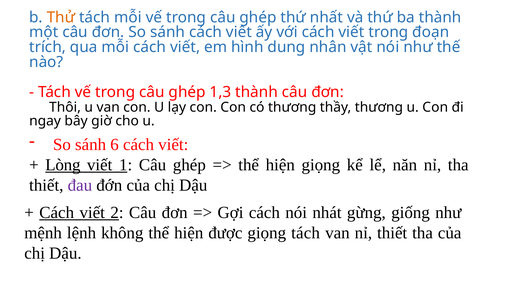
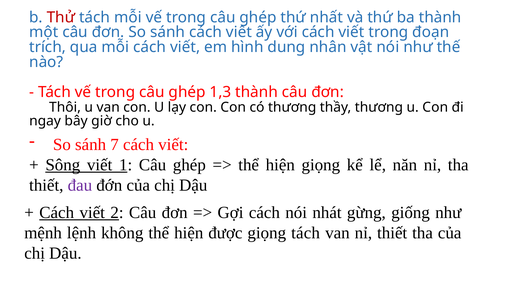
Thử colour: orange -> red (61, 17)
6: 6 -> 7 (115, 144)
Lòng: Lòng -> Sông (63, 165)
